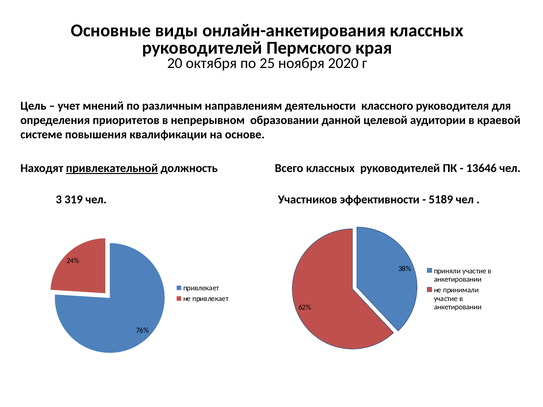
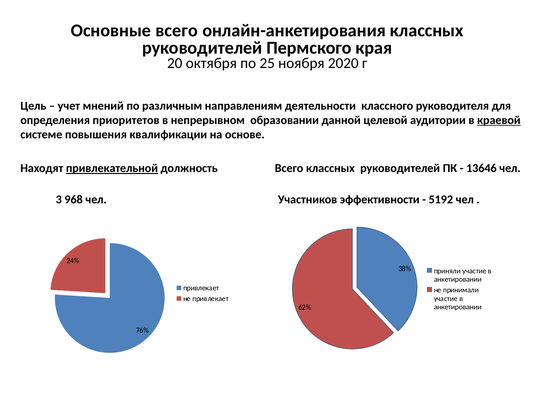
Основные виды: виды -> всего (177, 30)
краевой underline: none -> present (499, 120)
319: 319 -> 968 (74, 200)
5189: 5189 -> 5192 (441, 200)
